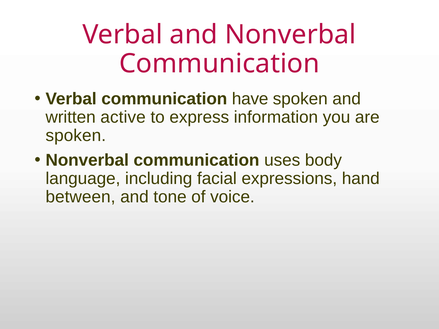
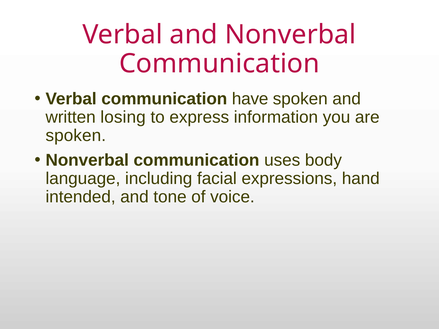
active: active -> losing (123, 117)
between: between -> intended (81, 197)
